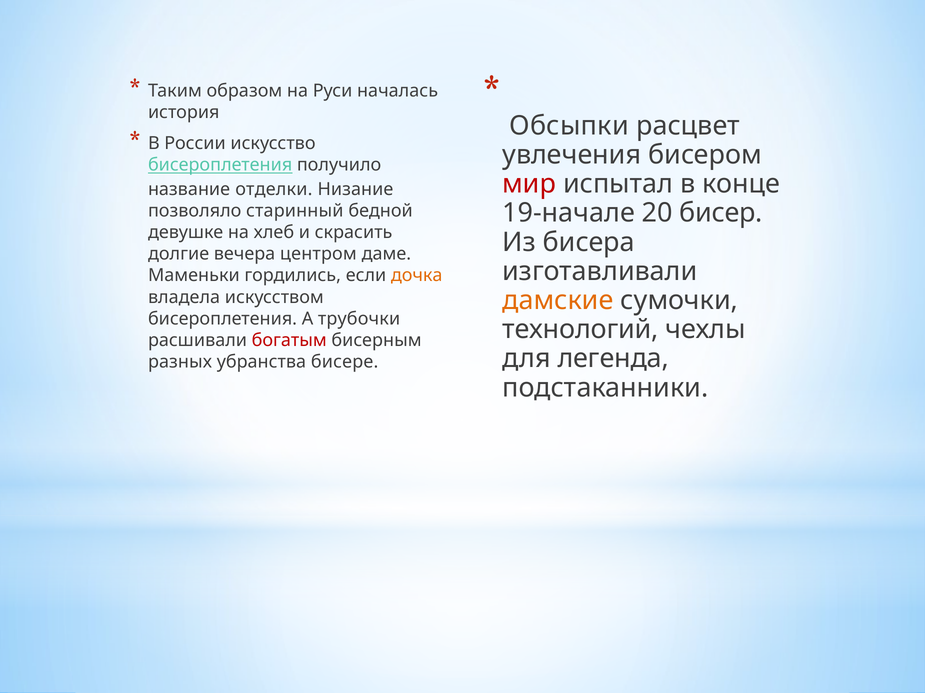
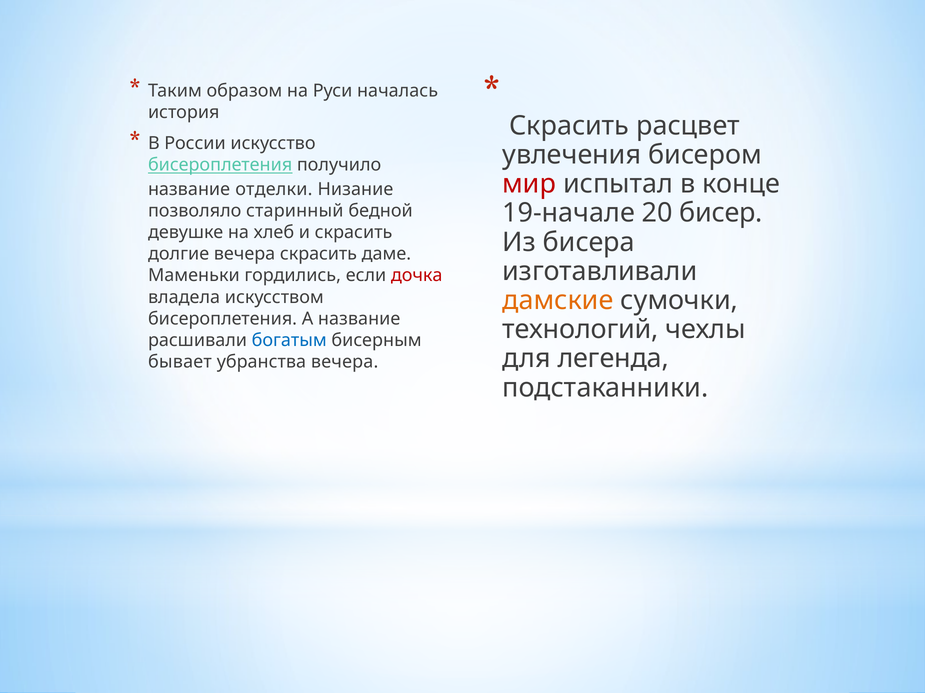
Обсыпки: Обсыпки -> Скрасить (569, 126)
вечера центром: центром -> скрасить (319, 254)
дочка colour: orange -> red (417, 276)
А трубочки: трубочки -> название (359, 319)
богатым colour: red -> blue (289, 341)
разных: разных -> бывает (180, 362)
убранства бисере: бисере -> вечера (345, 362)
